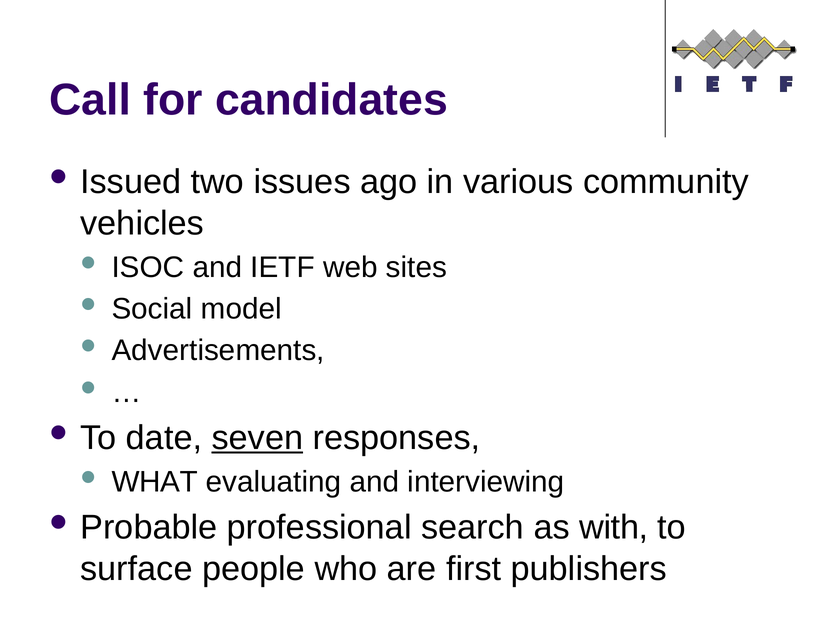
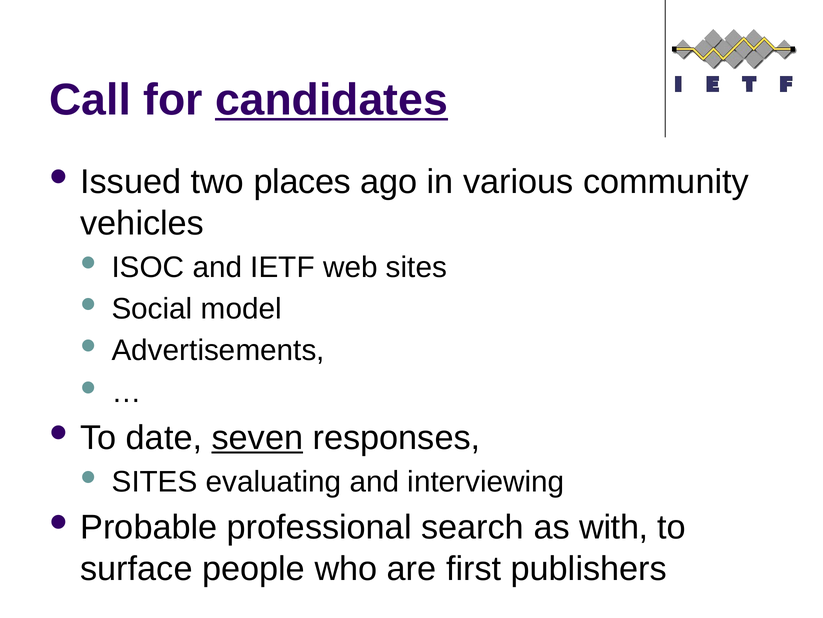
candidates underline: none -> present (331, 100)
issues: issues -> places (302, 182)
WHAT: WHAT -> SITES (155, 481)
